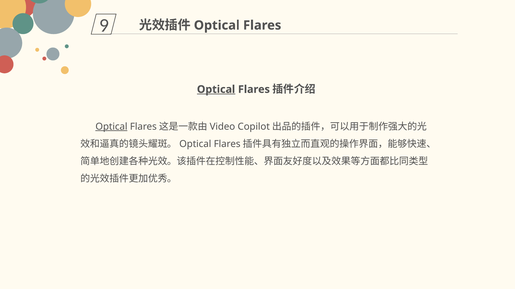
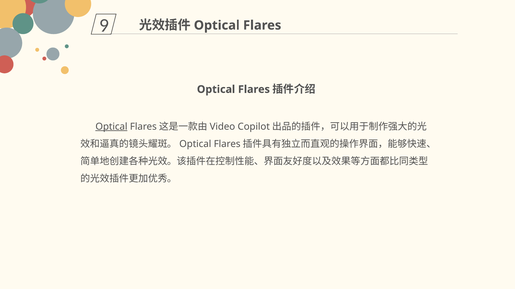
Optical underline: present -> none (216, 90)
